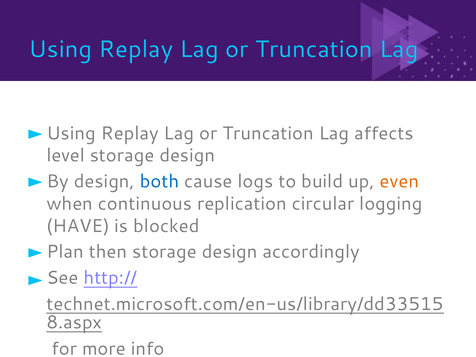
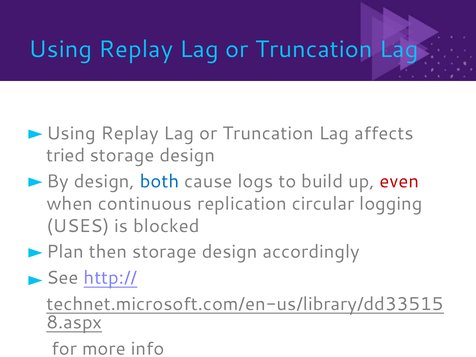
level: level -> tried (66, 156)
even colour: orange -> red (399, 181)
HAVE: HAVE -> USES (78, 226)
